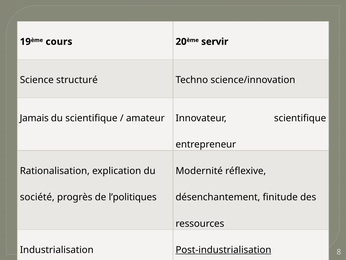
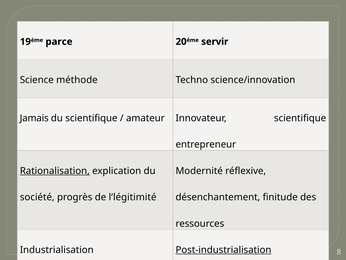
cours: cours -> parce (59, 42)
structuré: structuré -> méthode (77, 80)
Rationalisation underline: none -> present (55, 171)
l’politiques: l’politiques -> l’légitimité (133, 197)
